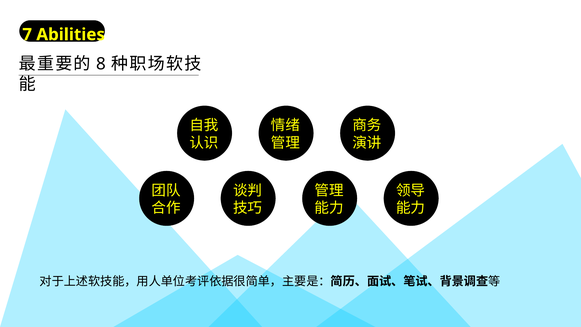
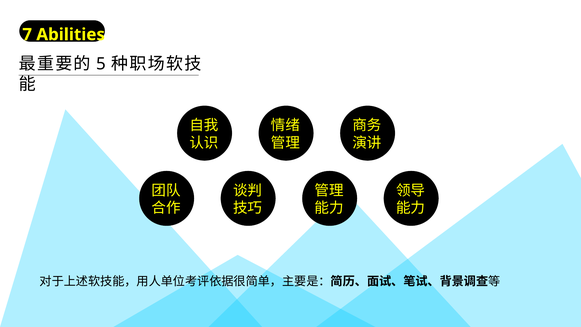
8: 8 -> 5 (101, 64)
